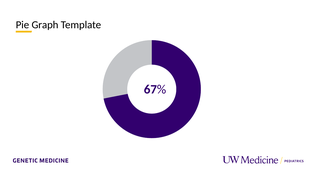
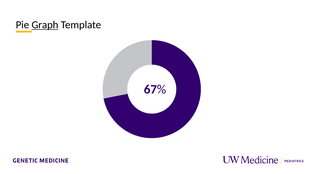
Graph underline: none -> present (45, 25)
